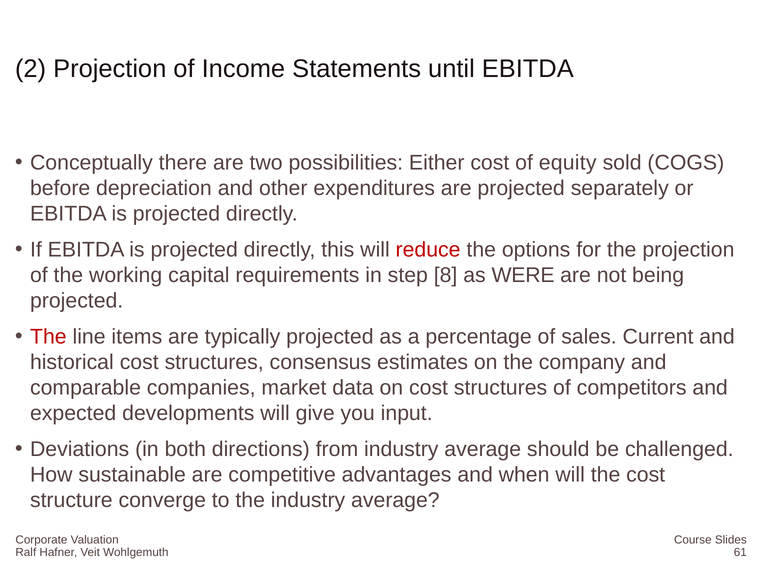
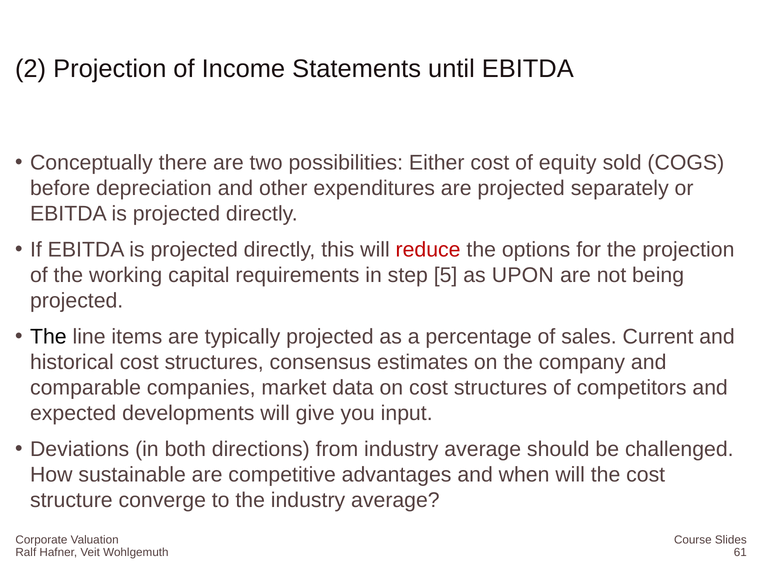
8: 8 -> 5 (446, 275)
WERE: WERE -> UPON (523, 275)
The colour: red -> black (48, 337)
